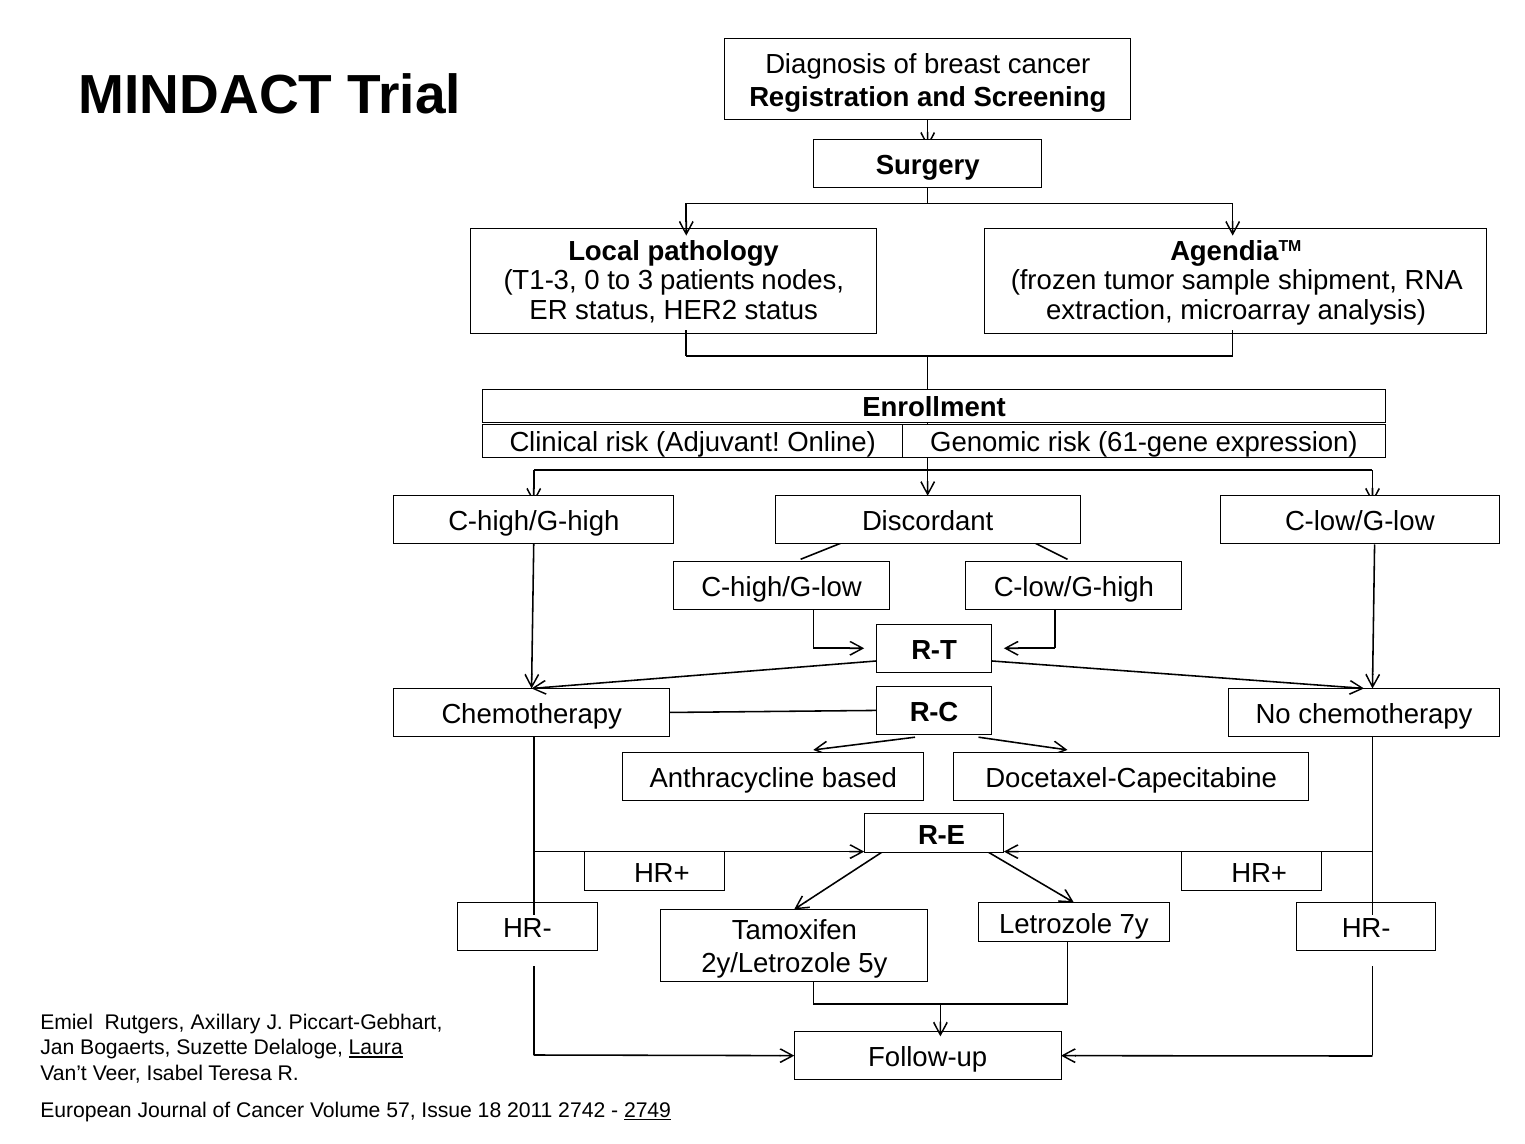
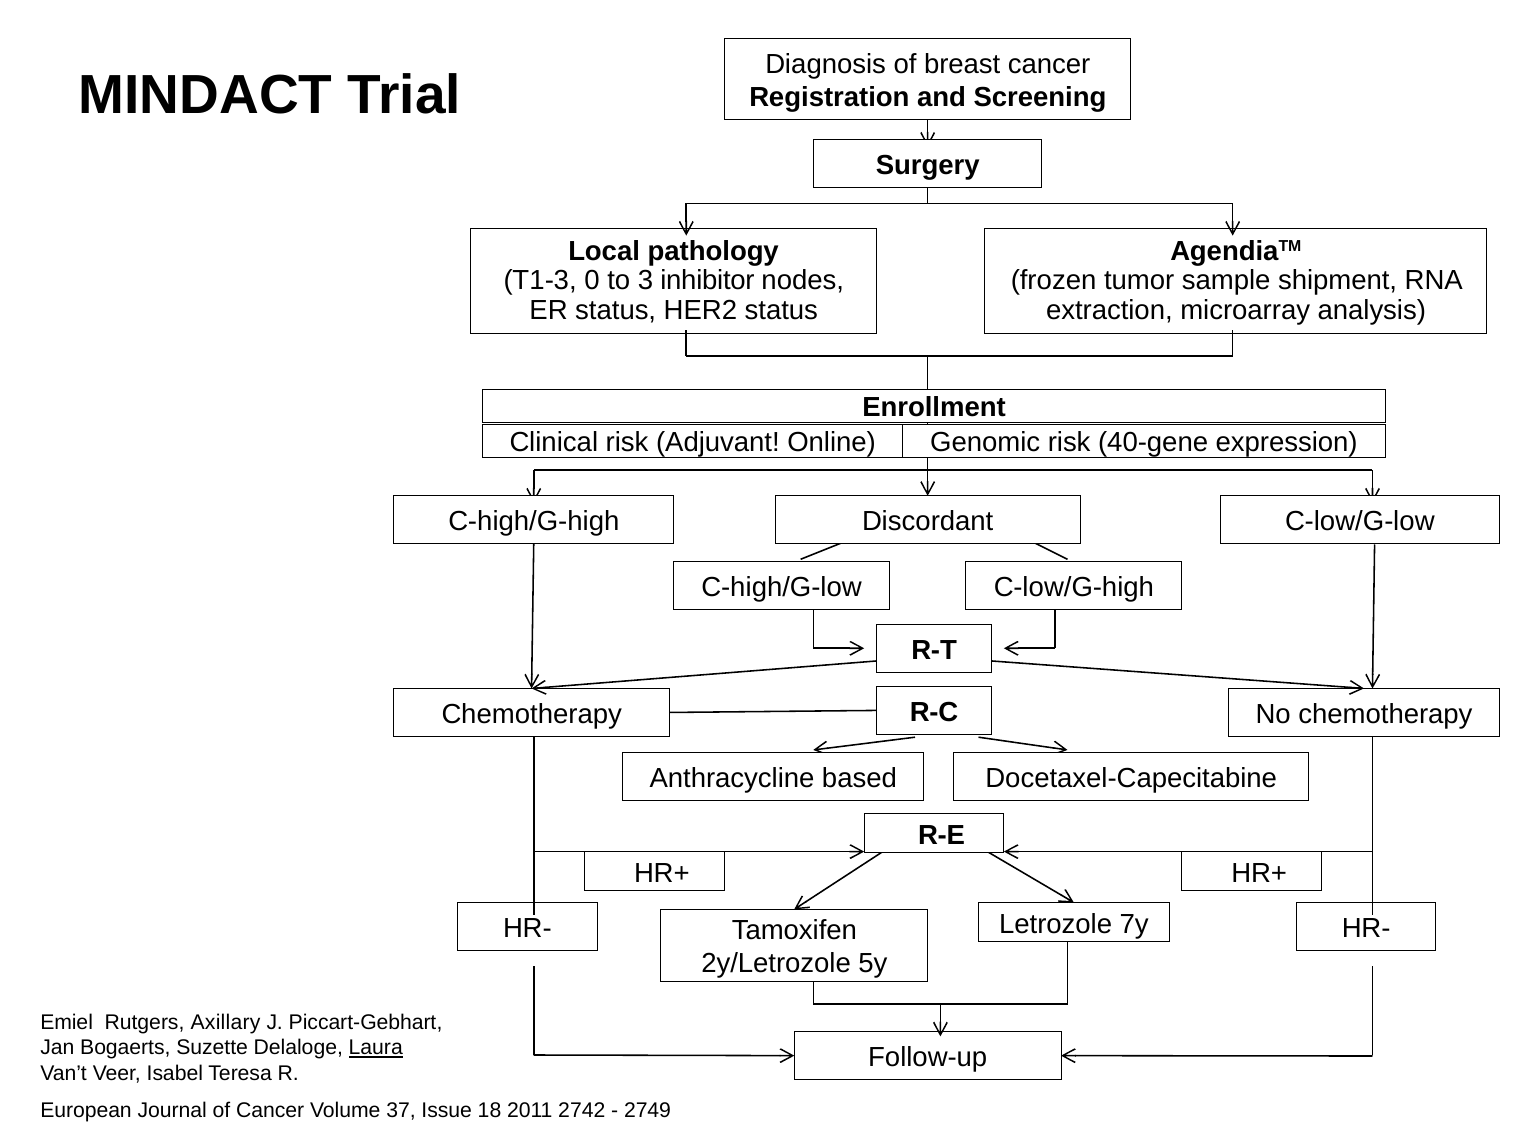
patients: patients -> inhibitor (707, 281)
61-gene: 61-gene -> 40-gene (1153, 443)
57: 57 -> 37 (401, 1110)
2749 underline: present -> none (648, 1110)
